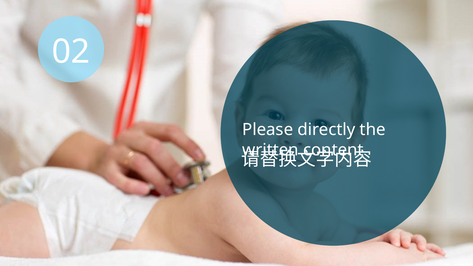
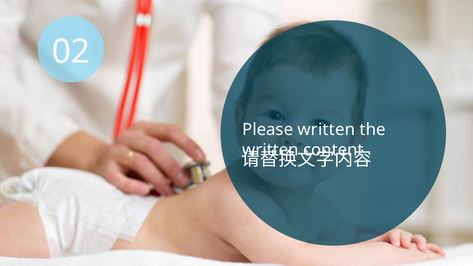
Please directly: directly -> written (326, 130)
